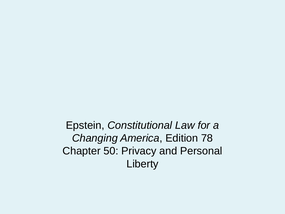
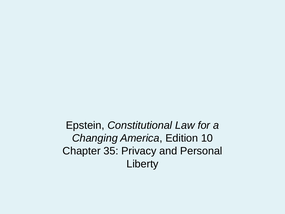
78: 78 -> 10 (207, 138)
50: 50 -> 35 (111, 151)
